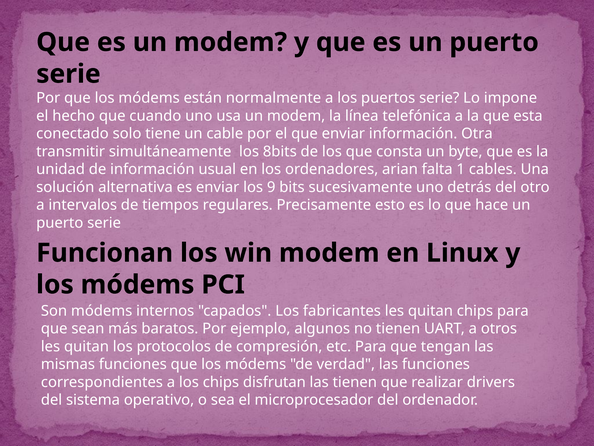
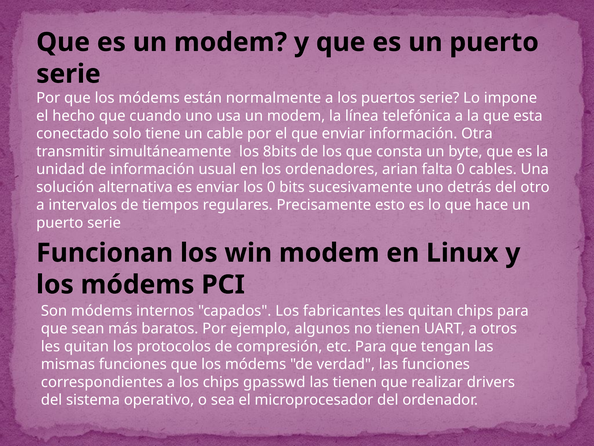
falta 1: 1 -> 0 (461, 169)
los 9: 9 -> 0 (271, 187)
disfrutan: disfrutan -> gpasswd (274, 382)
